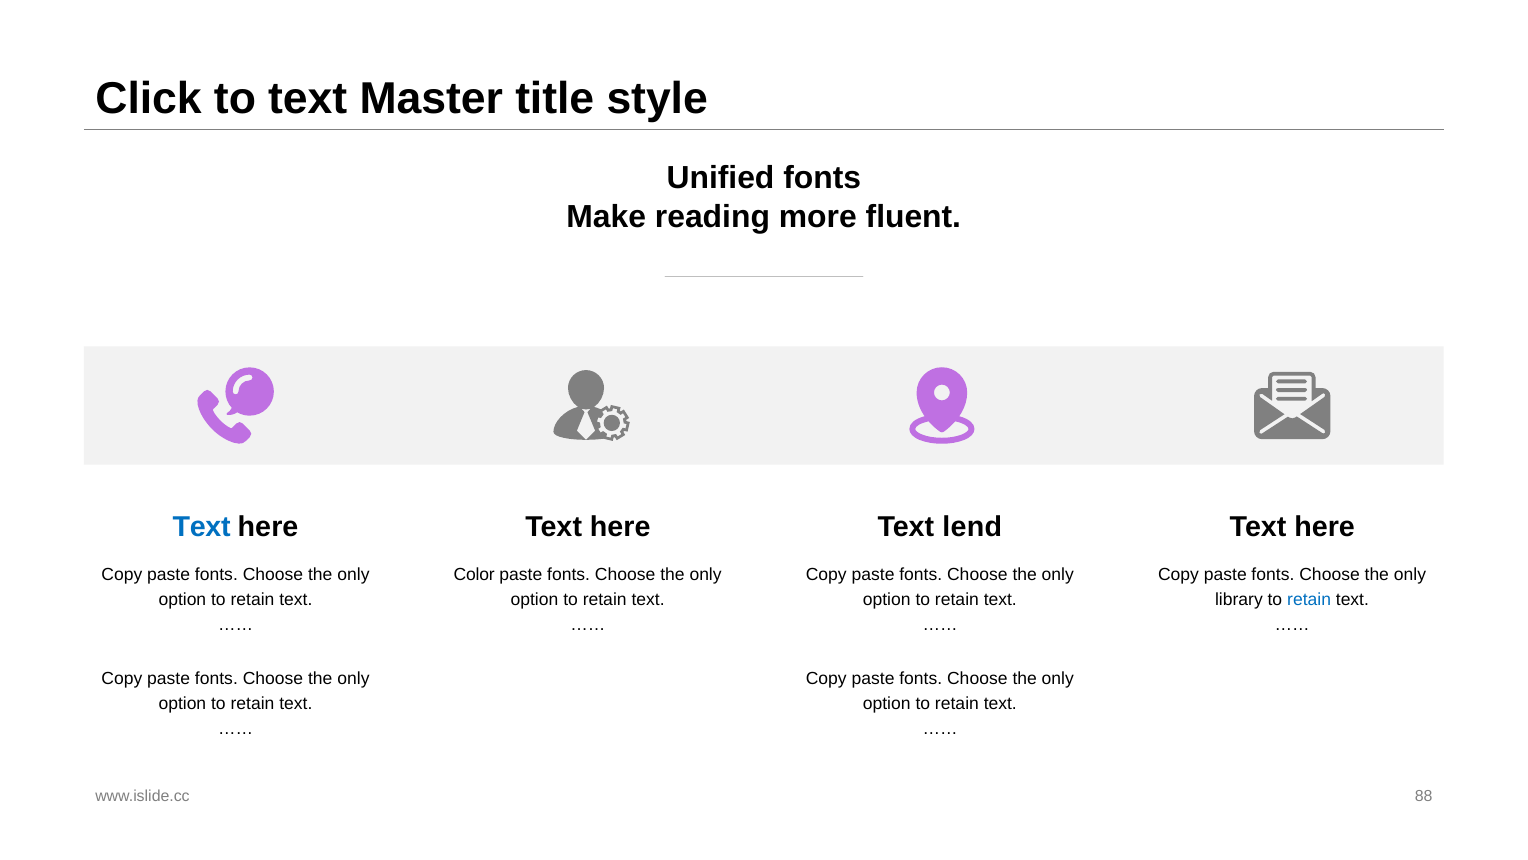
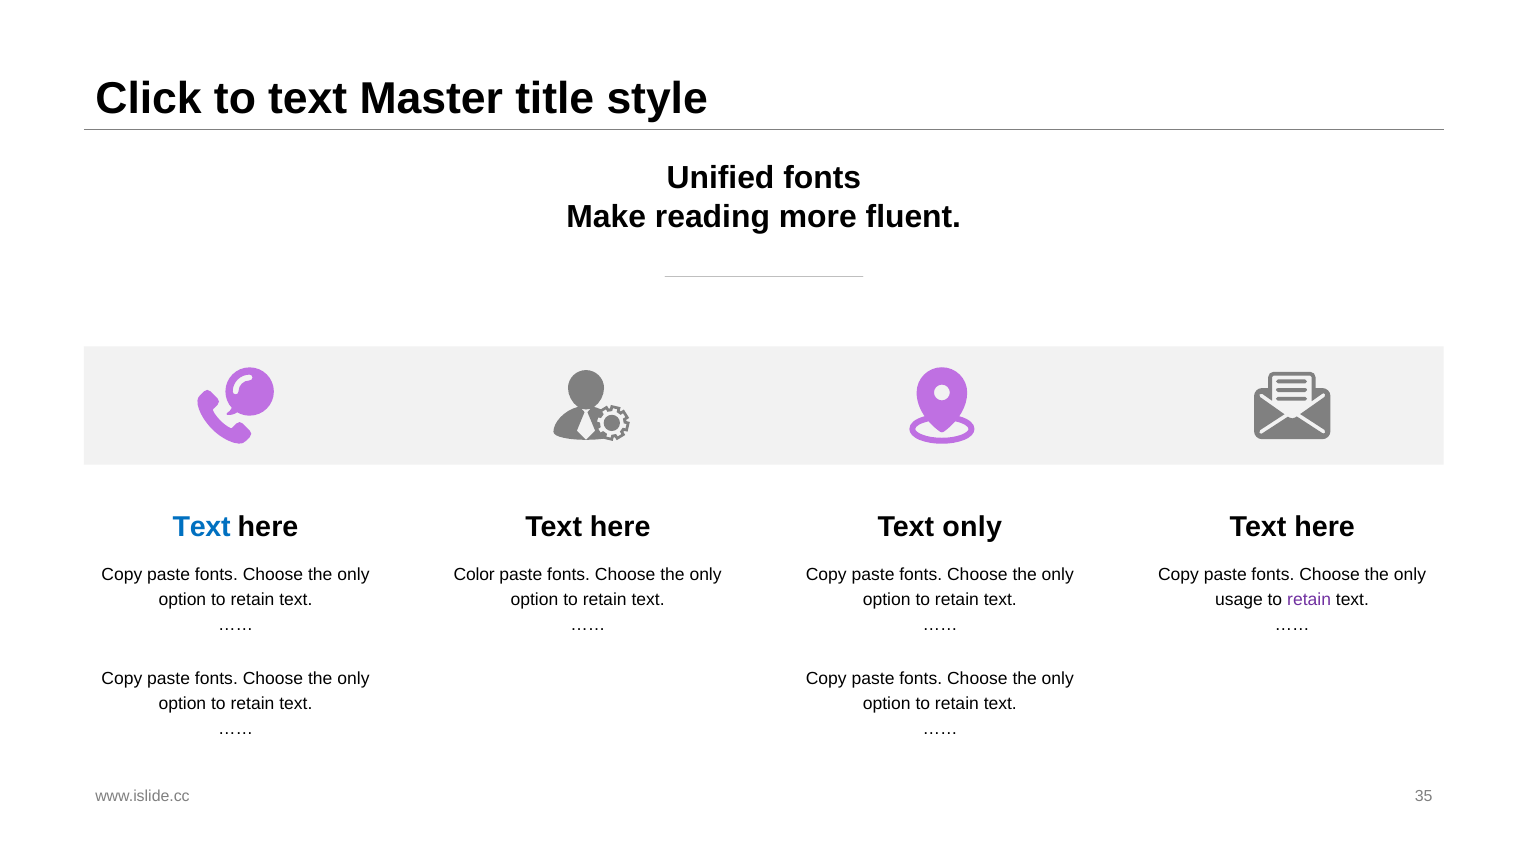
Text lend: lend -> only (972, 527)
library: library -> usage (1239, 599)
retain colour: blue -> purple (1309, 599)
88: 88 -> 35 (1424, 796)
